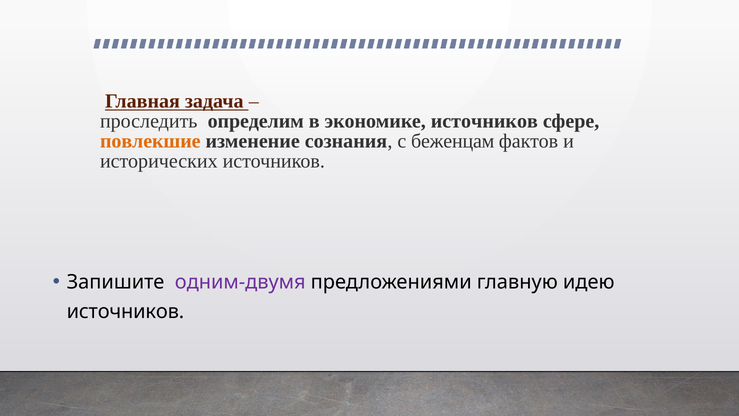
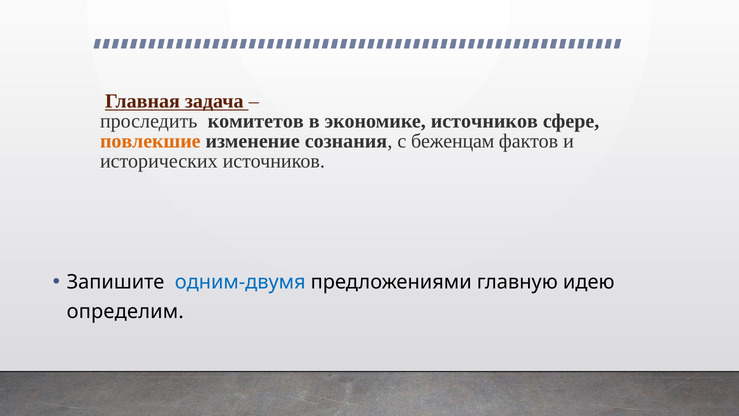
определим: определим -> комитетов (256, 121)
одним-двумя colour: purple -> blue (240, 282)
источников: источников -> определим (125, 311)
